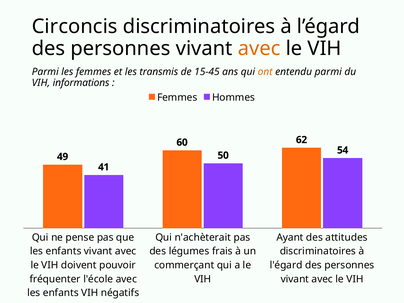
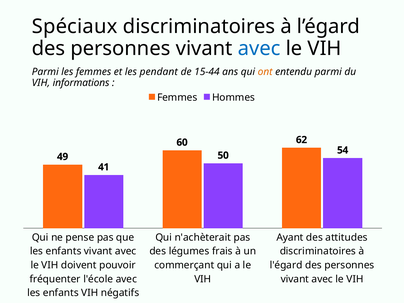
Circoncis: Circoncis -> Spéciaux (75, 27)
avec colour: orange -> blue (259, 48)
transmis: transmis -> pendant (159, 72)
15-45: 15-45 -> 15-44 (207, 72)
